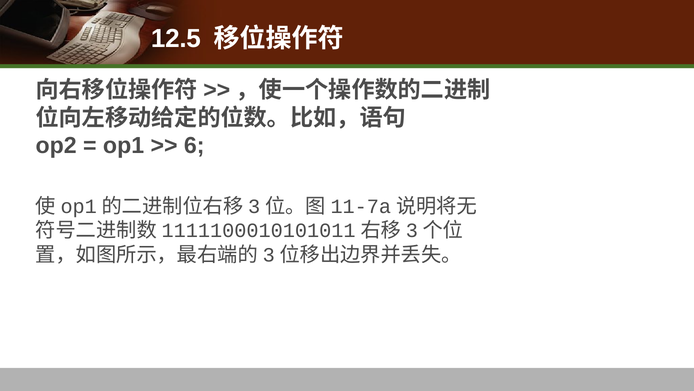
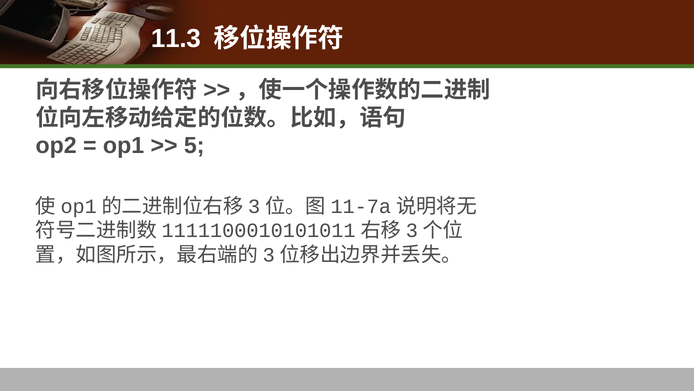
12.5: 12.5 -> 11.3 (176, 39)
6: 6 -> 5 (194, 145)
